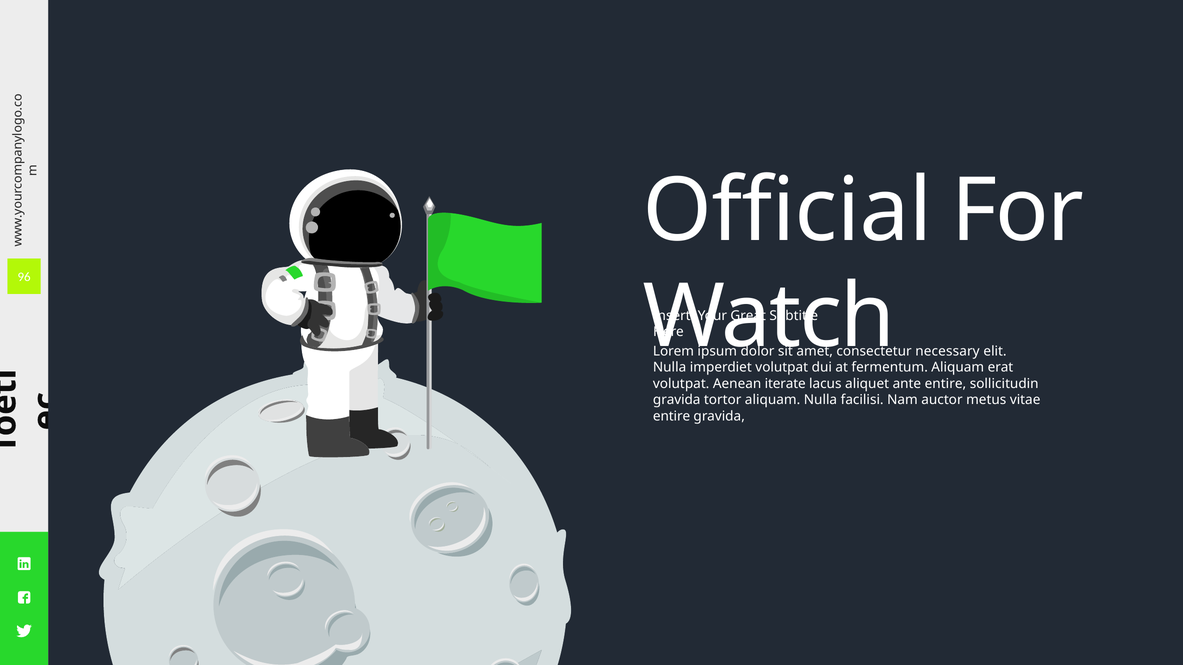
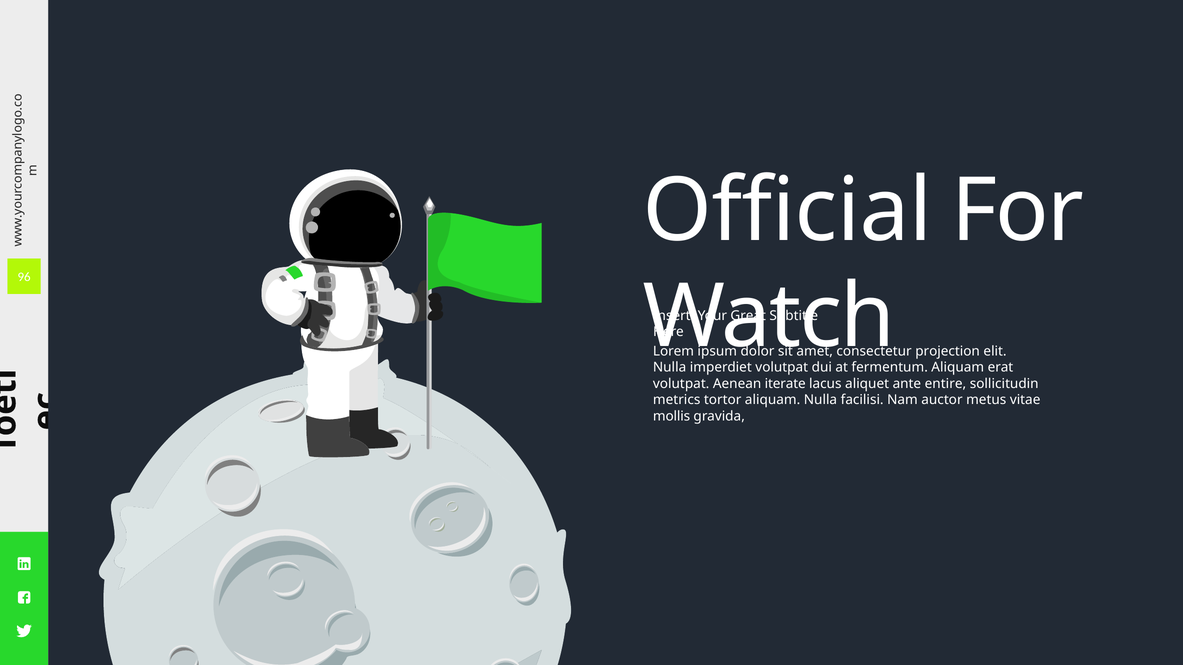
necessary: necessary -> projection (948, 351)
gravida: gravida -> metrics (677, 400)
entire: entire -> mollis (672, 416)
